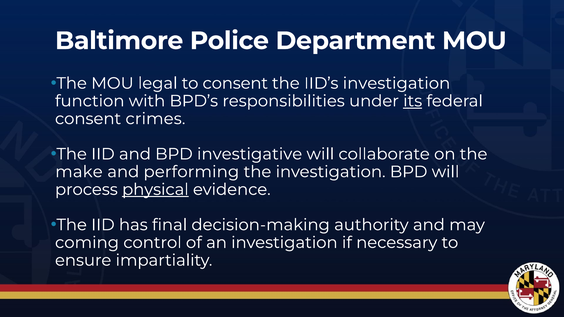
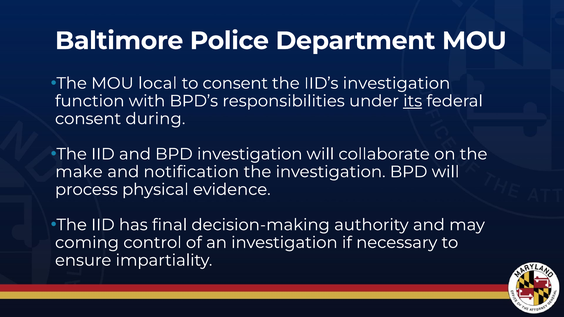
legal: legal -> local (158, 83)
crimes: crimes -> during (155, 119)
BPD investigative: investigative -> investigation (250, 154)
performing: performing -> notification (191, 172)
physical underline: present -> none (155, 190)
